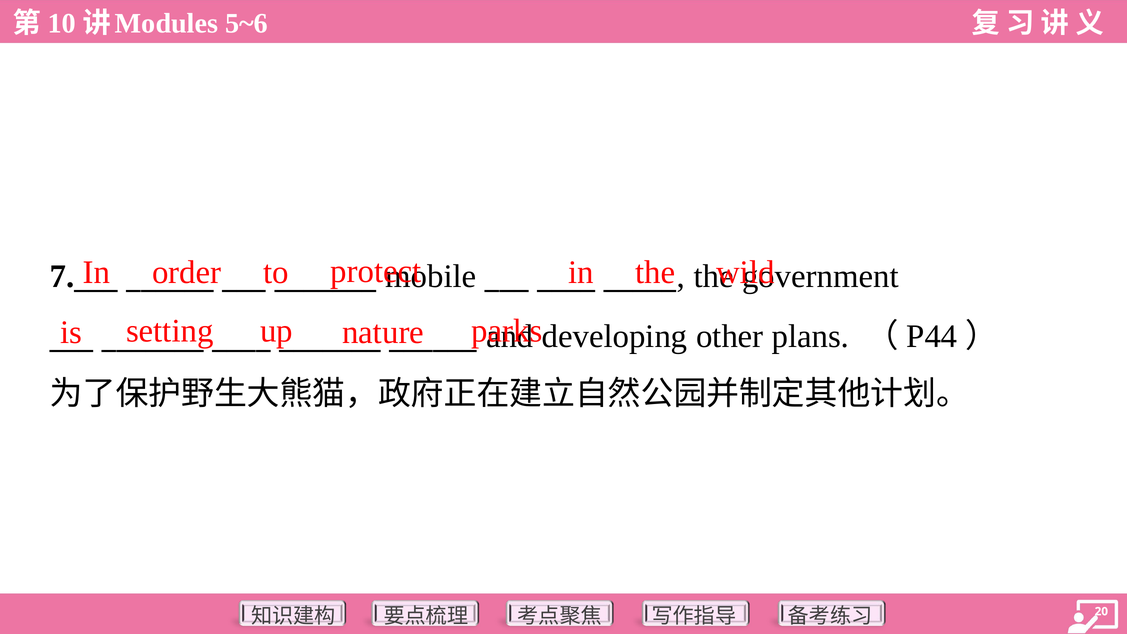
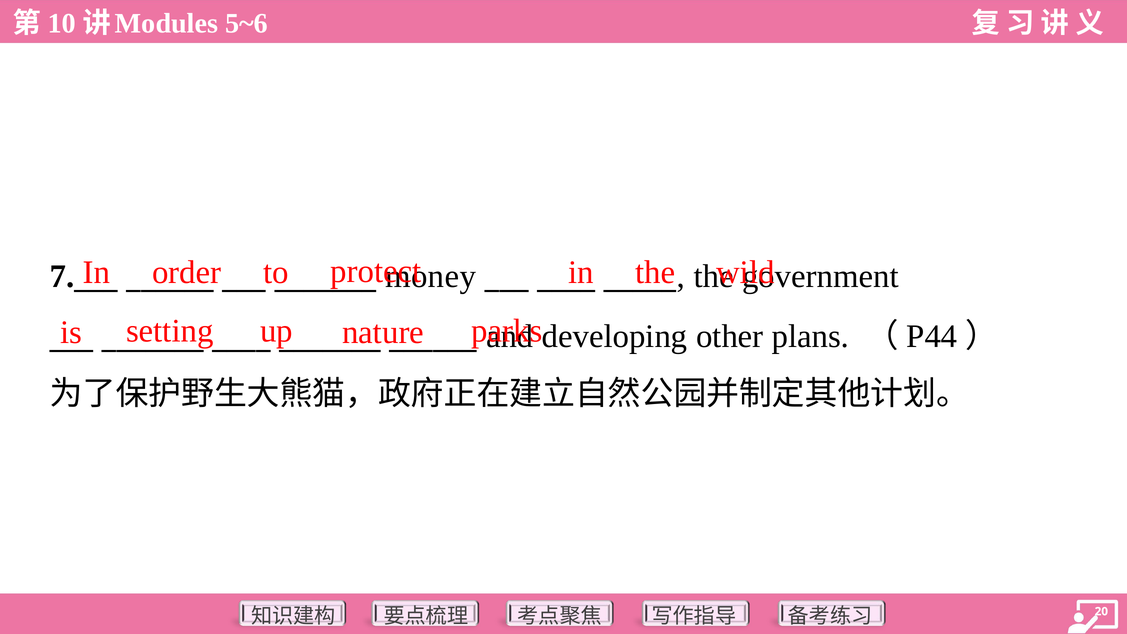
mobile: mobile -> money (431, 276)
